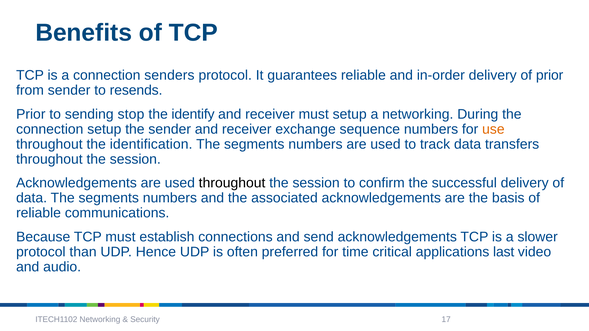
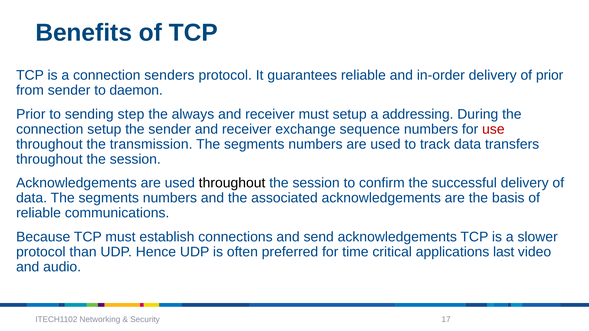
resends: resends -> daemon (136, 90)
stop: stop -> step (131, 114)
identify: identify -> always (193, 114)
a networking: networking -> addressing (418, 114)
use colour: orange -> red (493, 129)
identification: identification -> transmission (151, 144)
